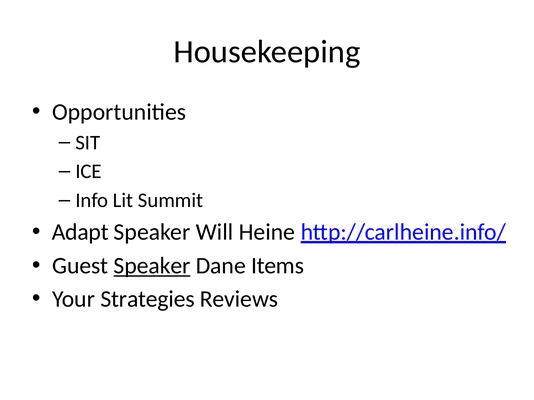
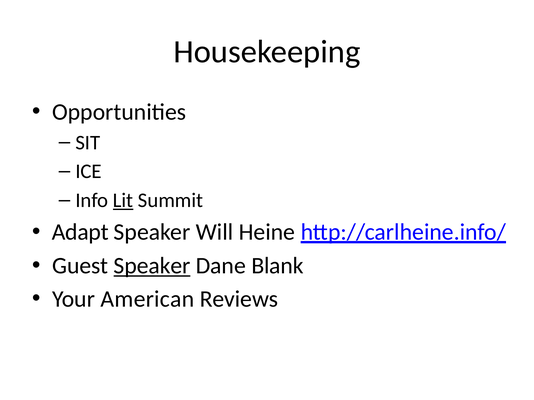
Lit underline: none -> present (123, 201)
Items: Items -> Blank (277, 266)
Strategies: Strategies -> American (147, 299)
